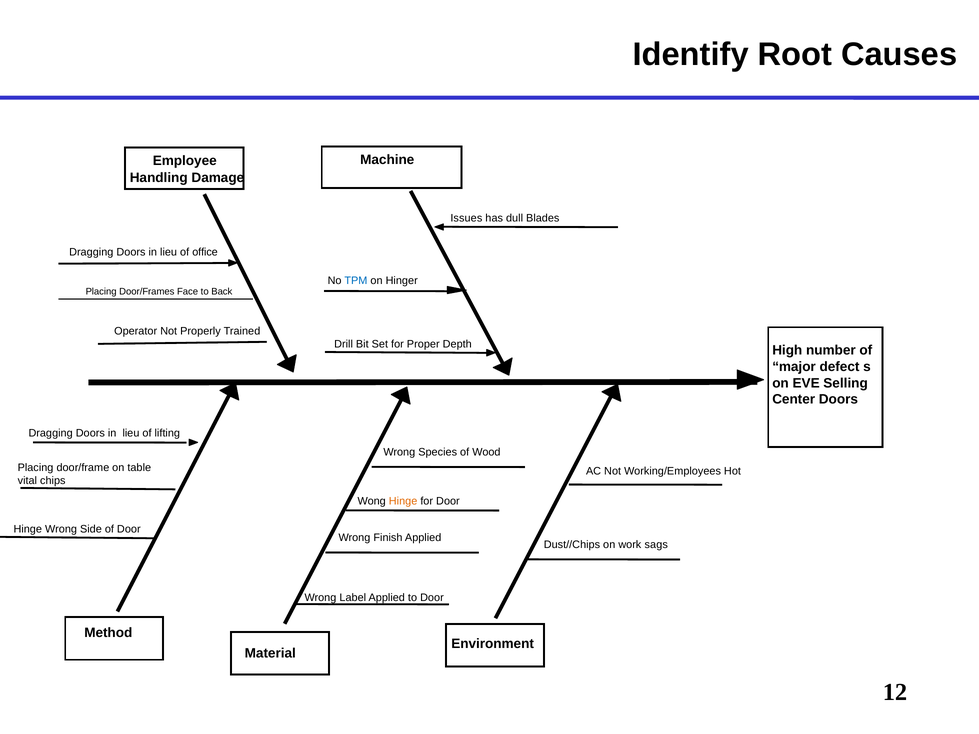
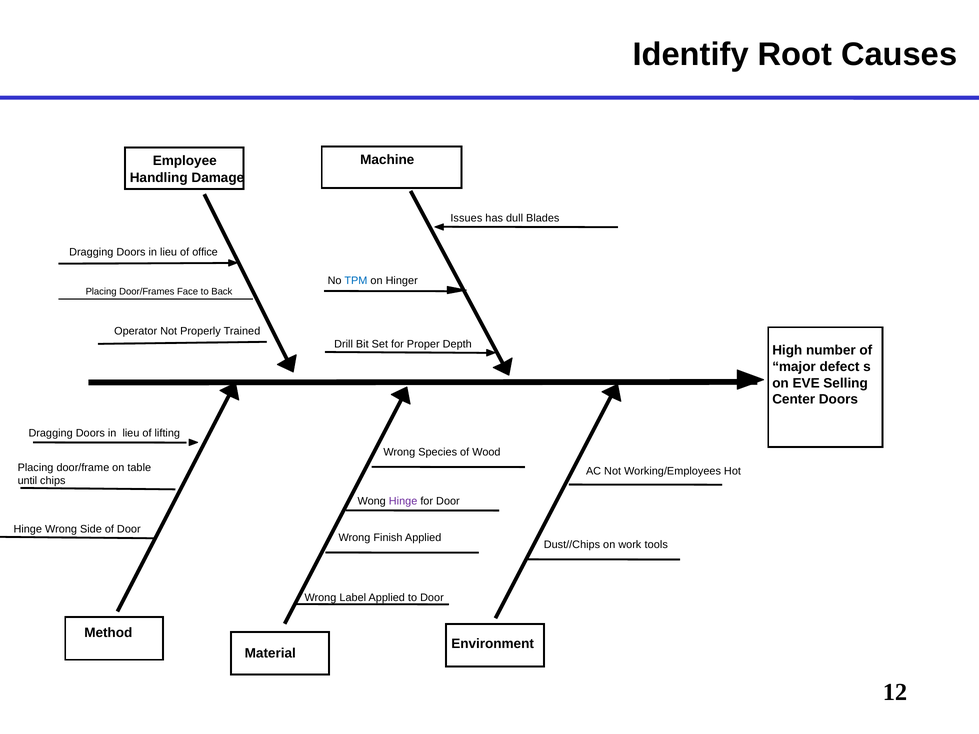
vital: vital -> until (27, 481)
Hinge colour: orange -> purple (403, 501)
sags: sags -> tools (656, 545)
